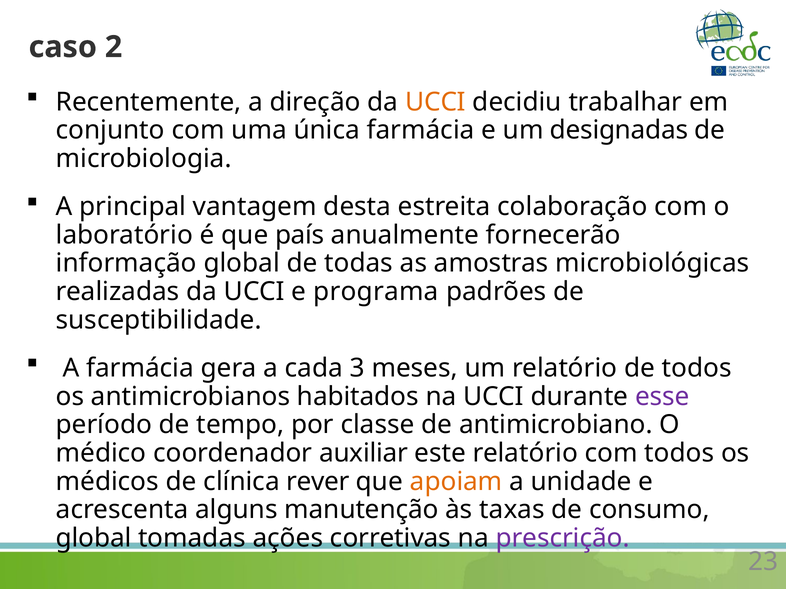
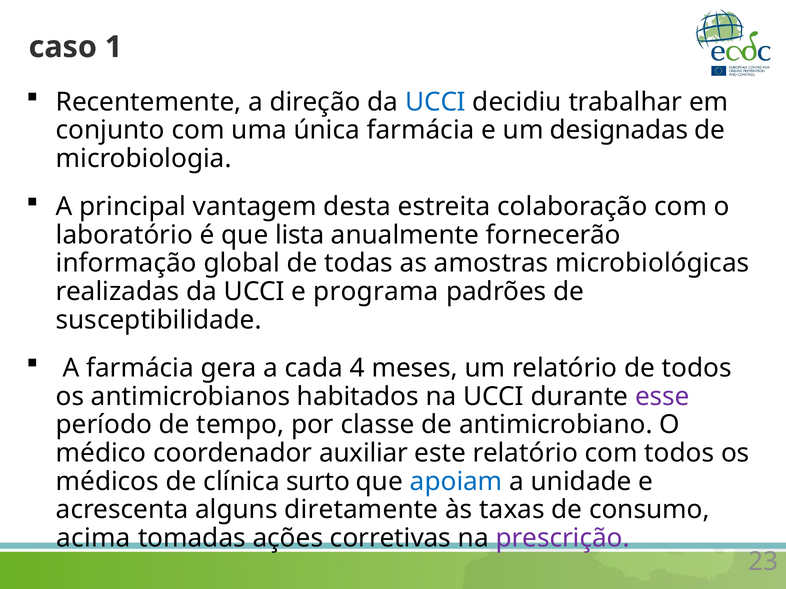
2: 2 -> 1 (114, 47)
UCCI colour: orange -> blue (435, 102)
país: país -> lista (300, 235)
3: 3 -> 4 (357, 368)
rever: rever -> surto (318, 482)
apoiam colour: orange -> blue (456, 482)
manutenção: manutenção -> diretamente (361, 510)
global: global -> acima (93, 539)
